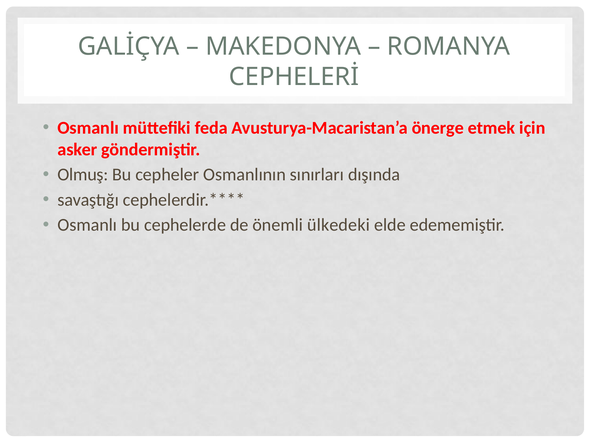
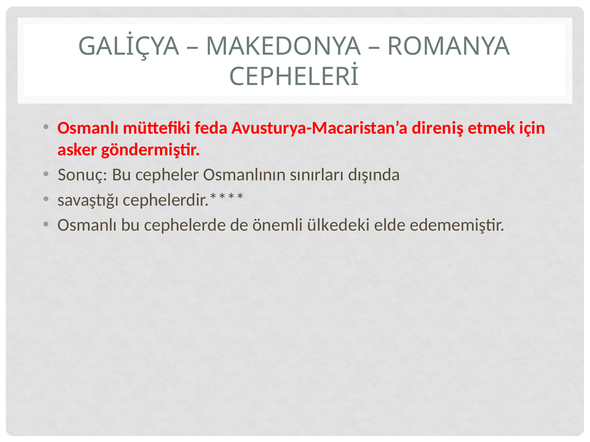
önerge: önerge -> direniş (438, 128)
Olmuş: Olmuş -> Sonuç (83, 175)
